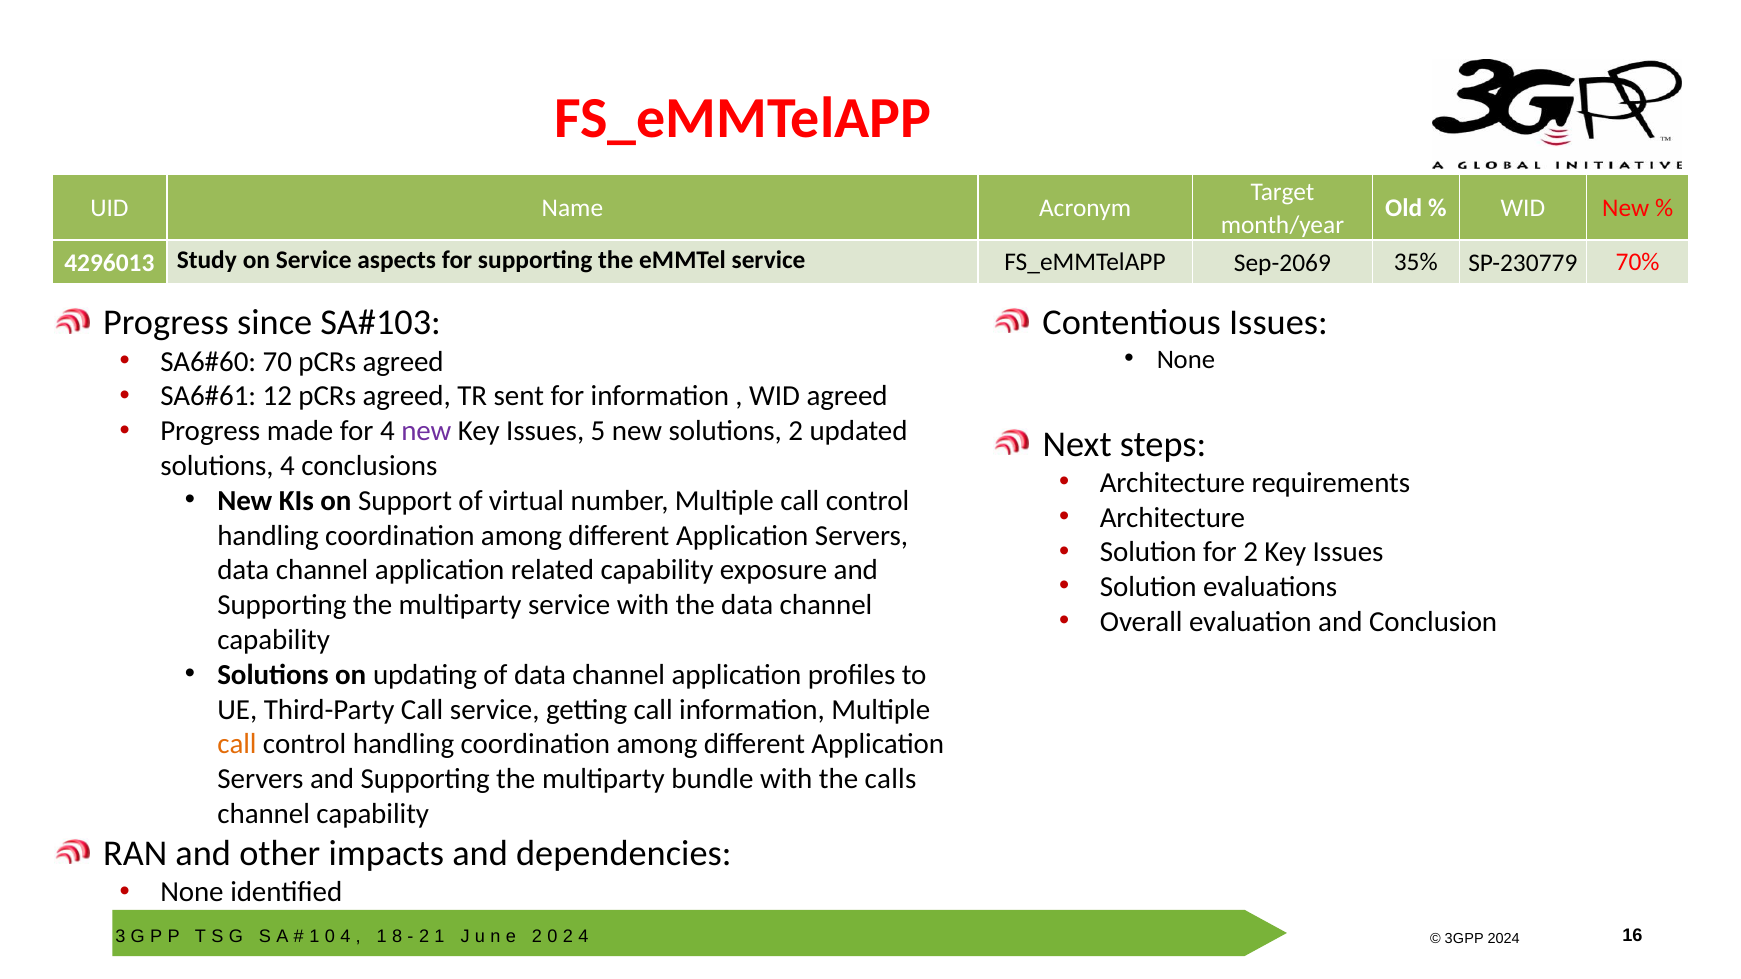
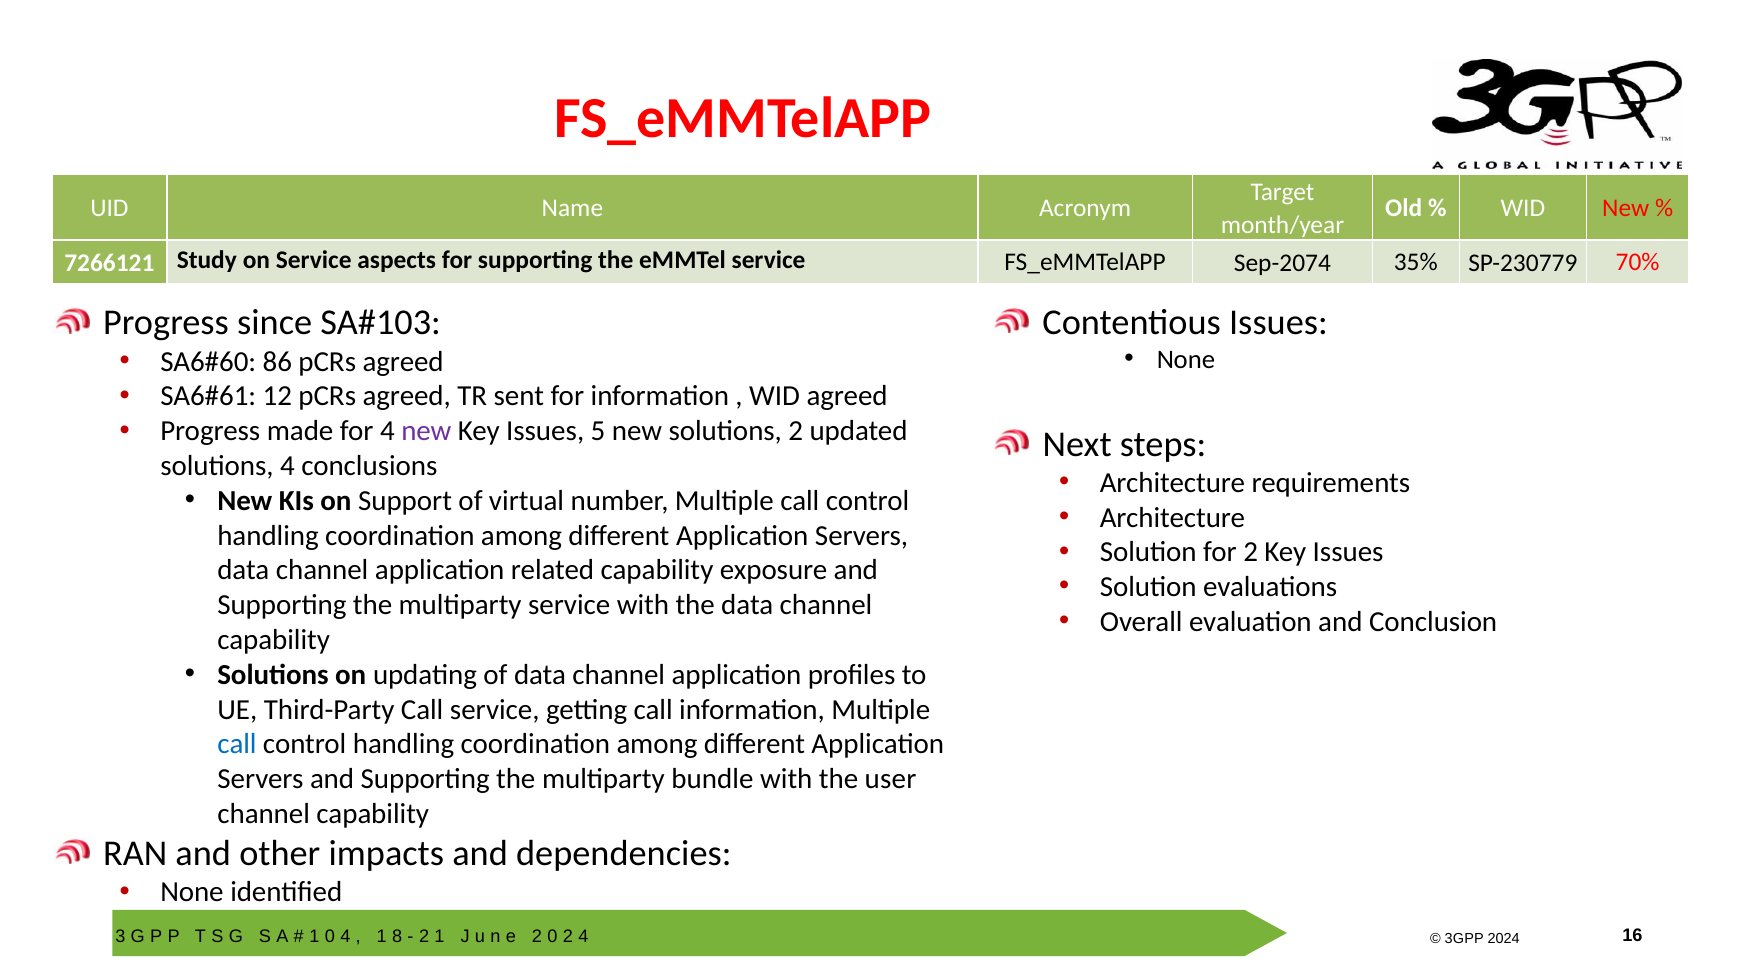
4296013: 4296013 -> 7266121 (109, 263)
Sep-2069: Sep-2069 -> Sep-2074 (1282, 263)
70: 70 -> 86 (277, 362)
call colour: orange -> blue (237, 745)
calls: calls -> user (891, 779)
